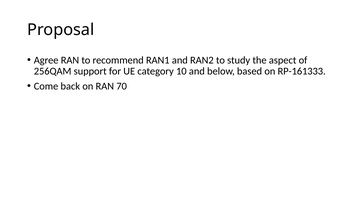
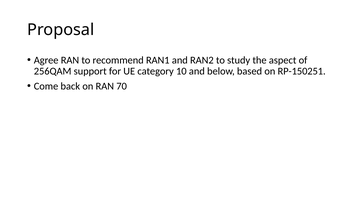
RP-161333: RP-161333 -> RP-150251 (302, 71)
